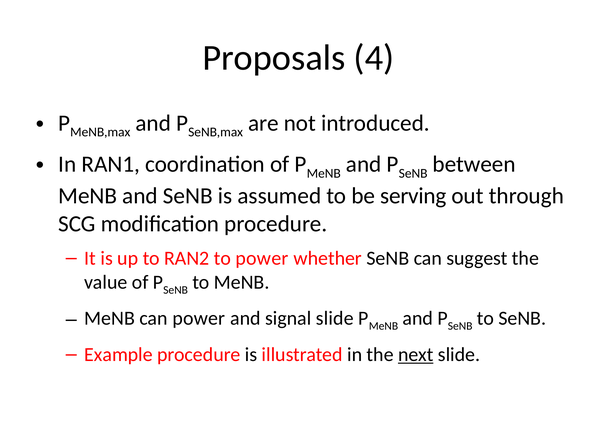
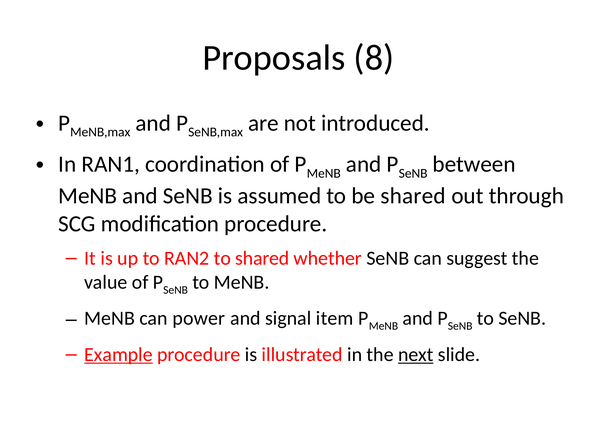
4: 4 -> 8 (374, 58)
be serving: serving -> shared (413, 196)
to power: power -> shared (262, 258)
signal slide: slide -> item (335, 318)
Example underline: none -> present (118, 354)
